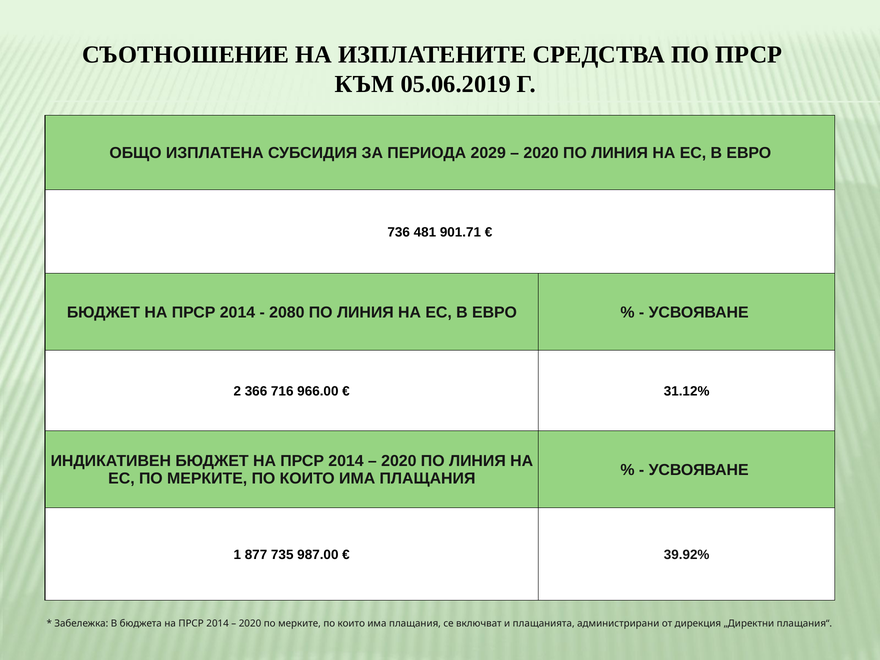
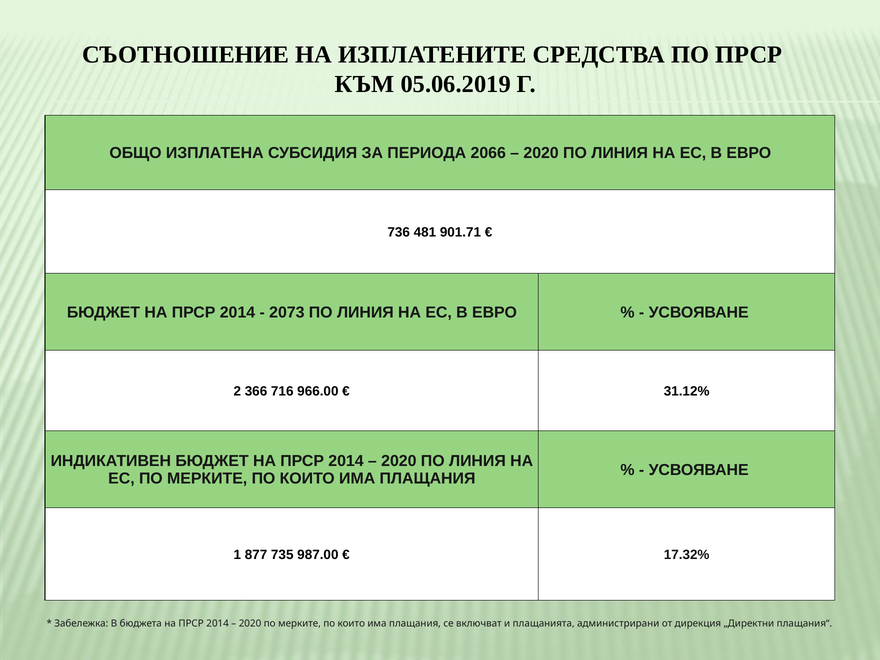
2029: 2029 -> 2066 (488, 153)
2080: 2080 -> 2073 (287, 313)
39.92%: 39.92% -> 17.32% (687, 555)
